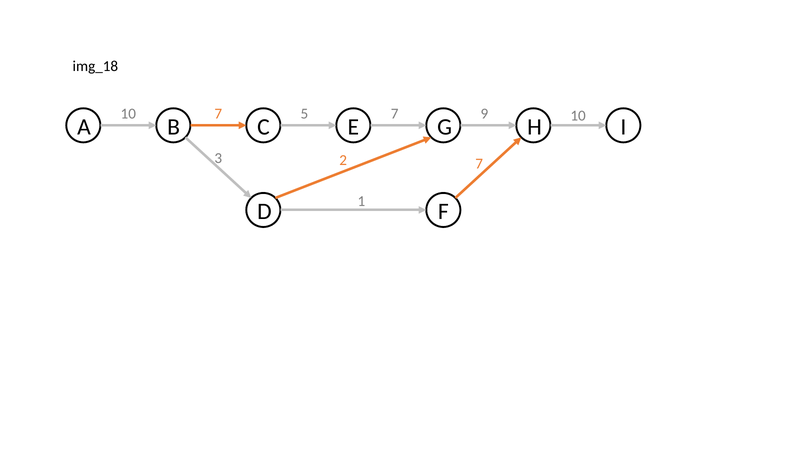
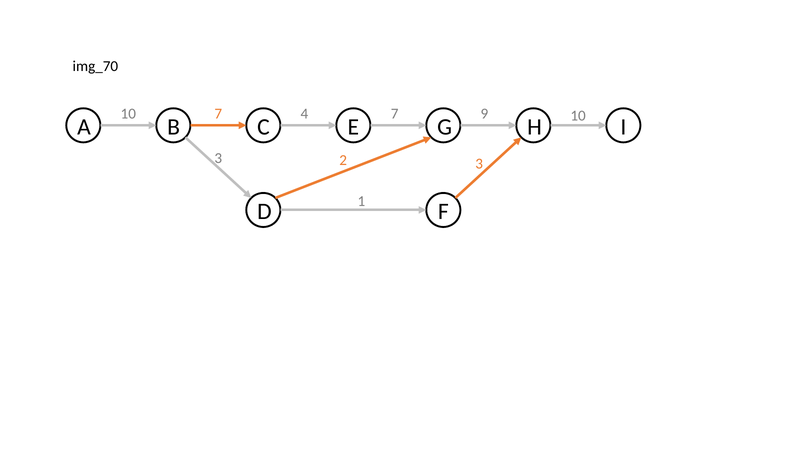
img_18: img_18 -> img_70 (95, 66)
5: 5 -> 4 (304, 114)
2 7: 7 -> 3 (479, 164)
